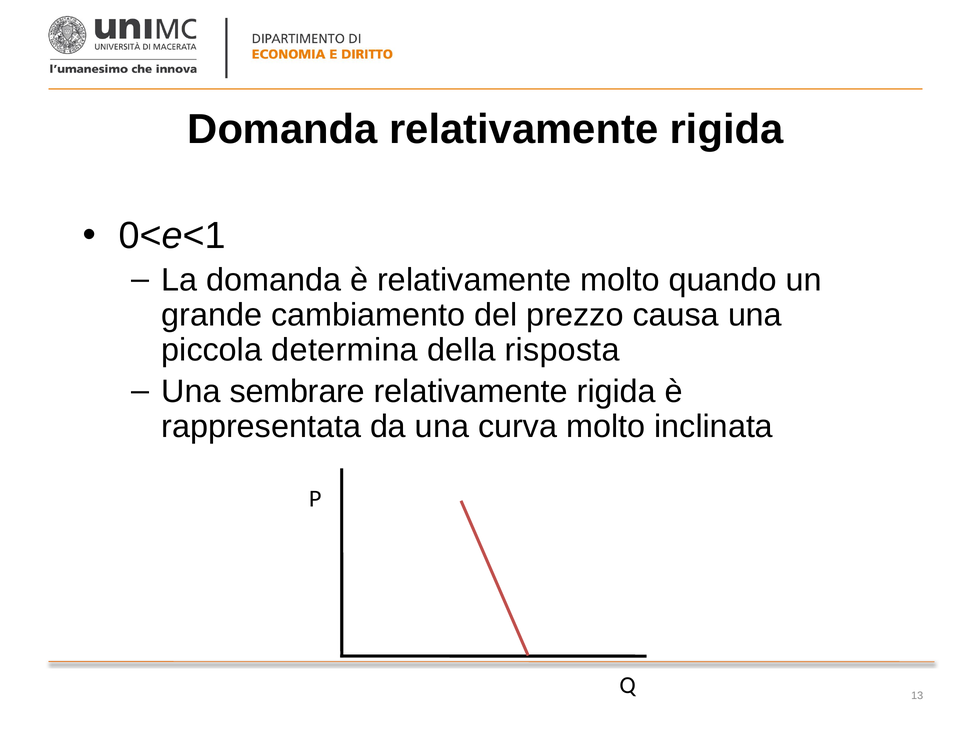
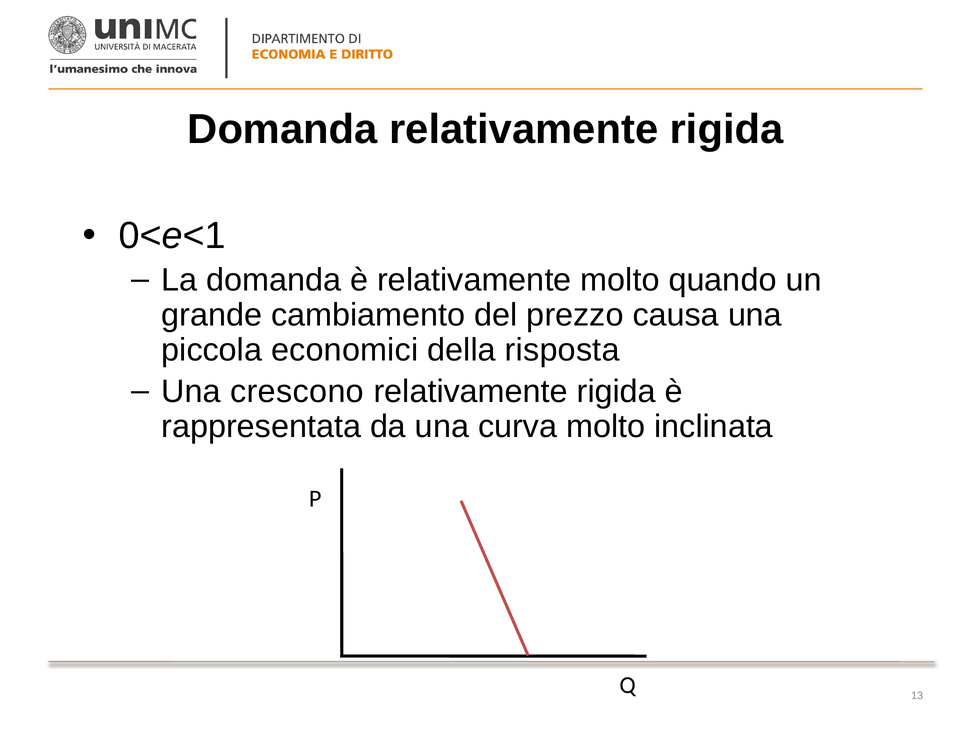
determina: determina -> economici (345, 350)
sembrare: sembrare -> crescono (297, 391)
